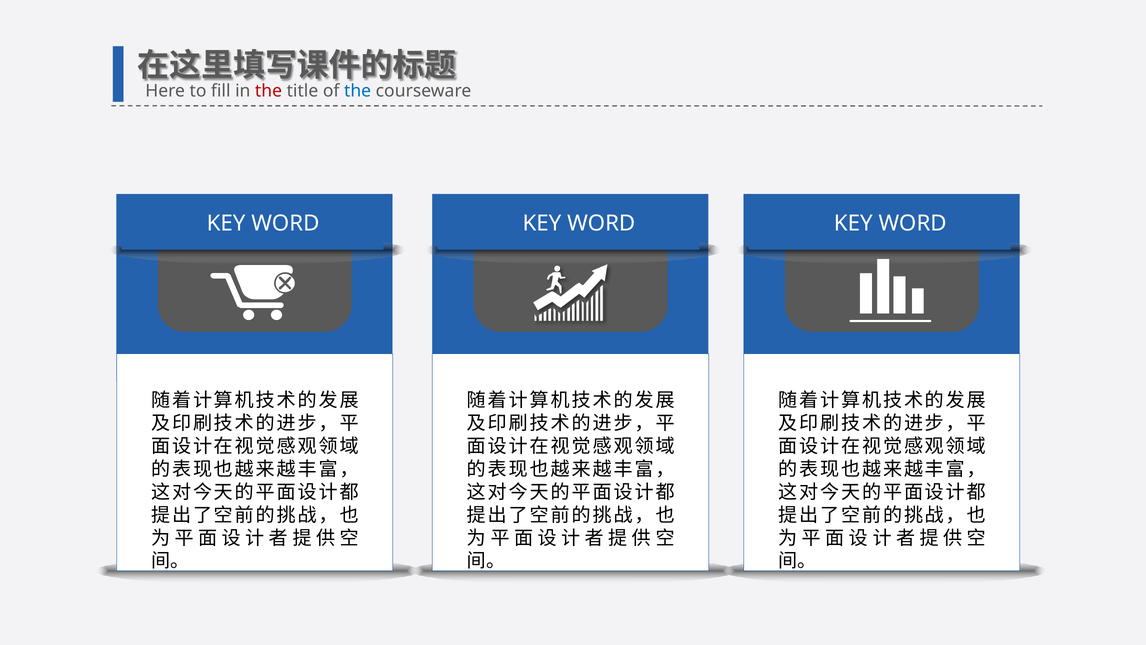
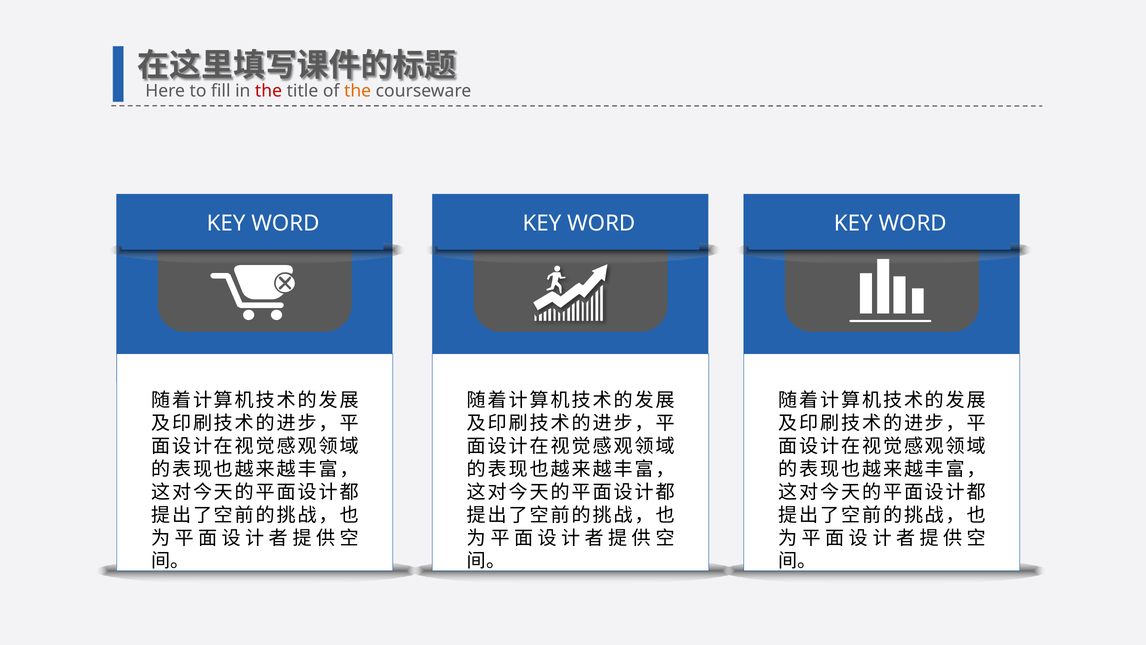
the colour: blue -> orange (358, 91)
